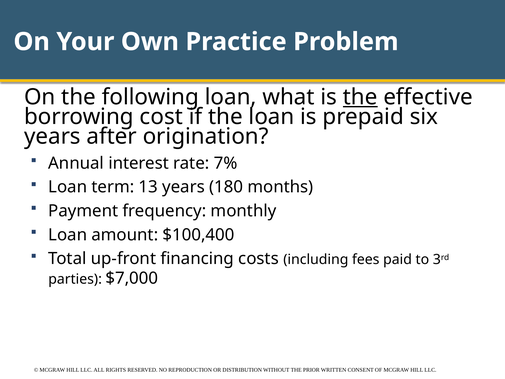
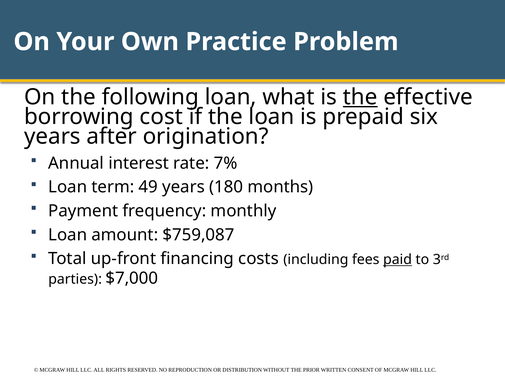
13: 13 -> 49 (148, 187)
$100,400: $100,400 -> $759,087 (198, 235)
paid underline: none -> present (398, 259)
